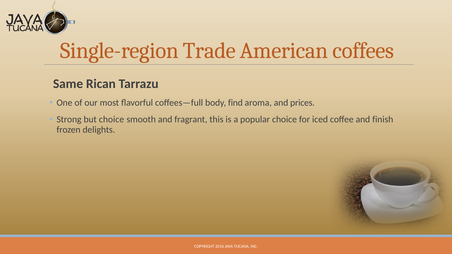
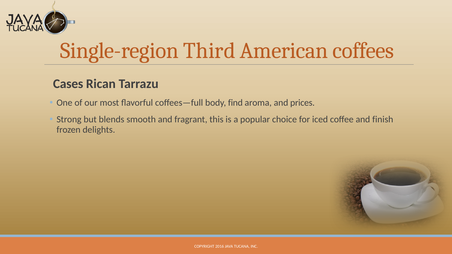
Trade: Trade -> Third (209, 51)
Same: Same -> Cases (68, 84)
but choice: choice -> blends (112, 120)
